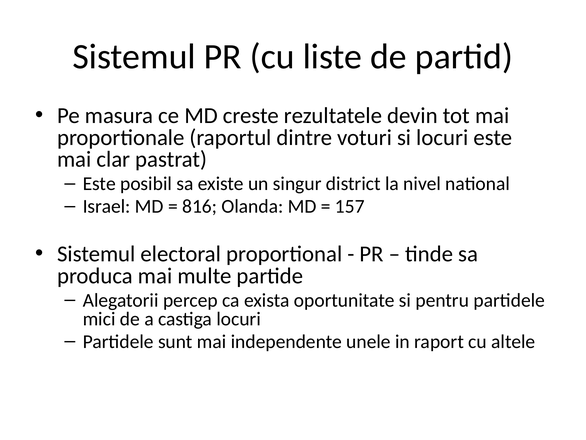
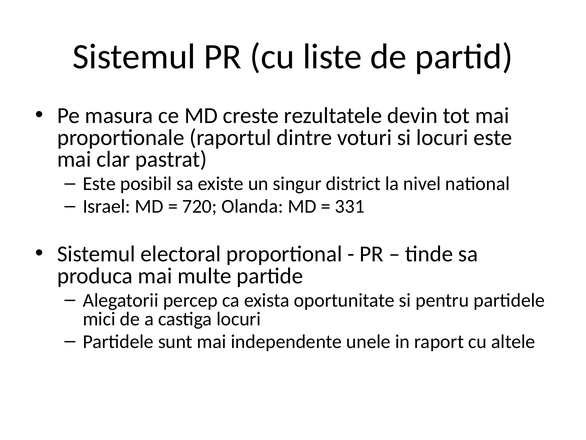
816: 816 -> 720 (200, 206)
157: 157 -> 331 (350, 206)
